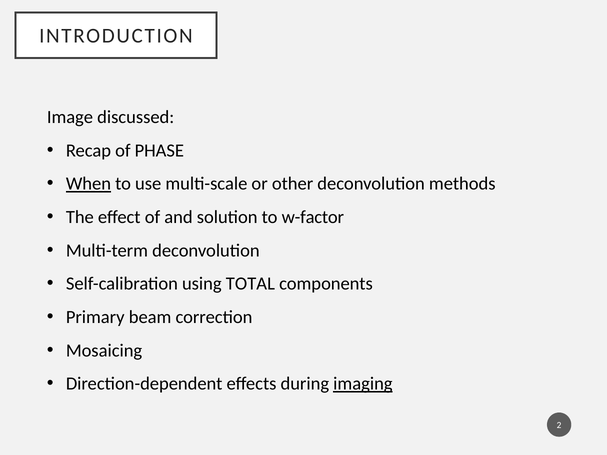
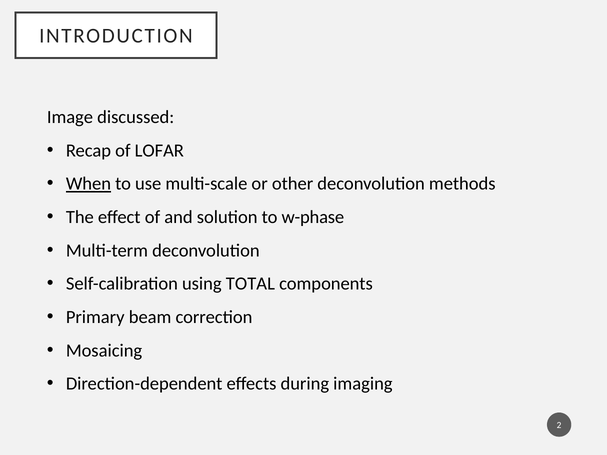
PHASE: PHASE -> LOFAR (159, 151)
w-factor: w-factor -> w-phase (313, 217)
imaging underline: present -> none (363, 384)
